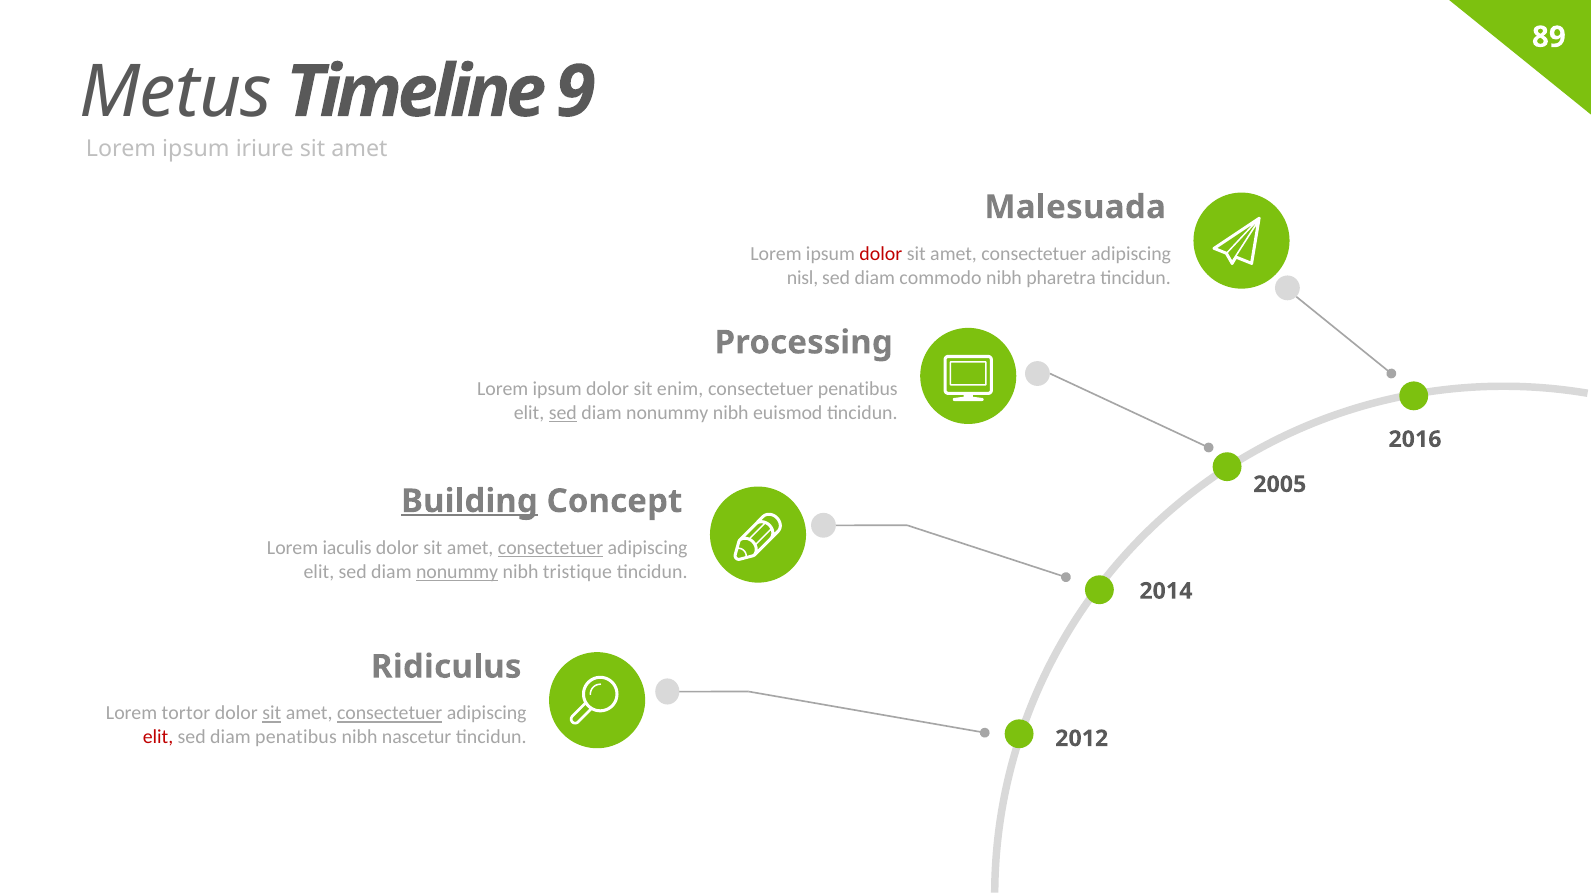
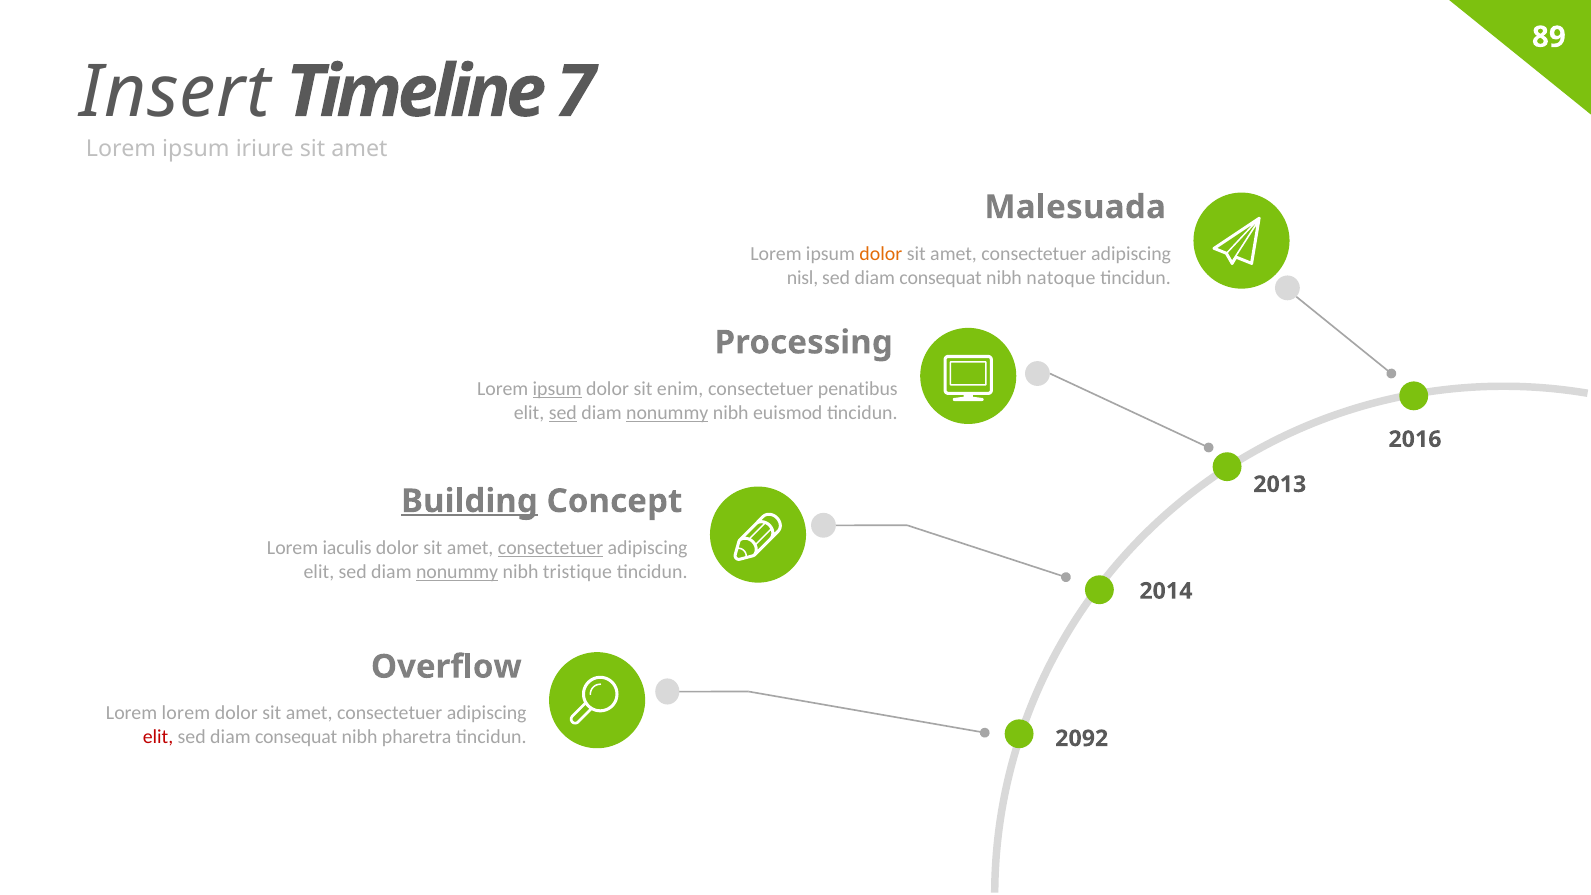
Metus: Metus -> Insert (175, 92)
9: 9 -> 7 (576, 92)
dolor colour: red -> orange (881, 254)
commodo: commodo -> consequat (941, 278)
pharetra: pharetra -> natoque (1061, 278)
ipsum underline: none -> present (557, 389)
nonummy underline: none -> present (667, 413)
2005: 2005 -> 2013 (1280, 484)
Ridiculus: Ridiculus -> Overflow (446, 667)
Lorem tortor: tortor -> lorem (186, 713)
sit underline: present -> none (272, 713)
consectetuer underline: present -> none (390, 713)
penatibus: penatibus -> consequat (296, 737)
nascetur: nascetur -> pharetra (417, 737)
2012: 2012 -> 2092 (1082, 738)
